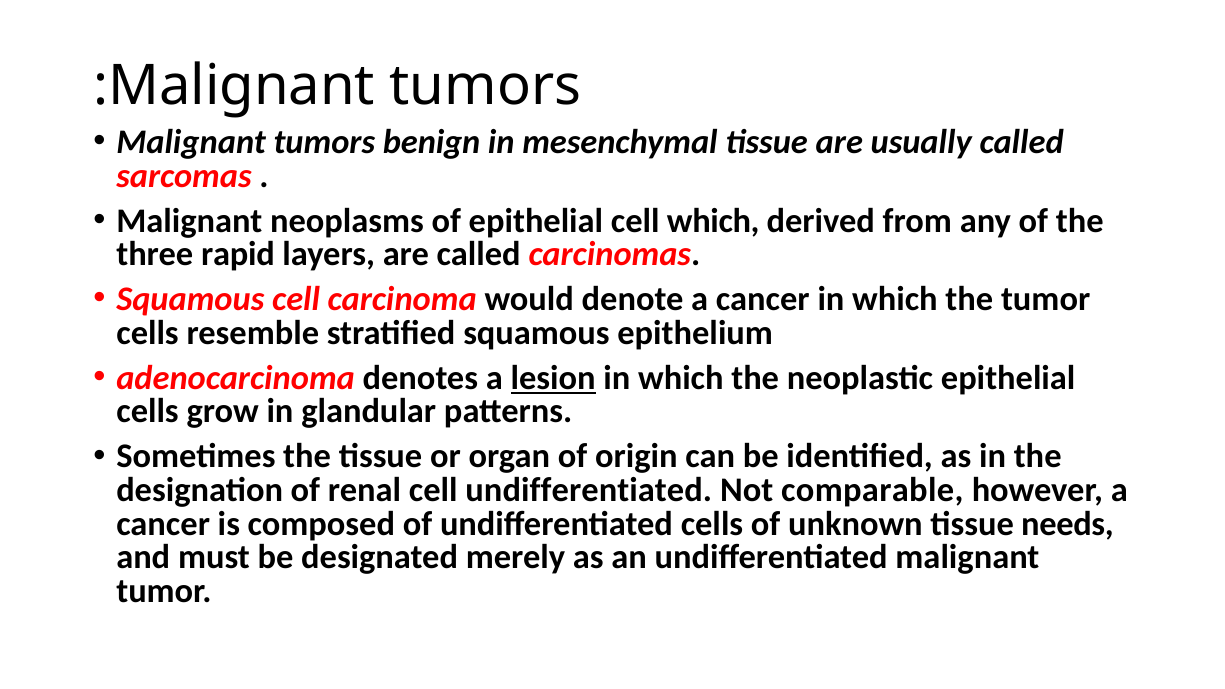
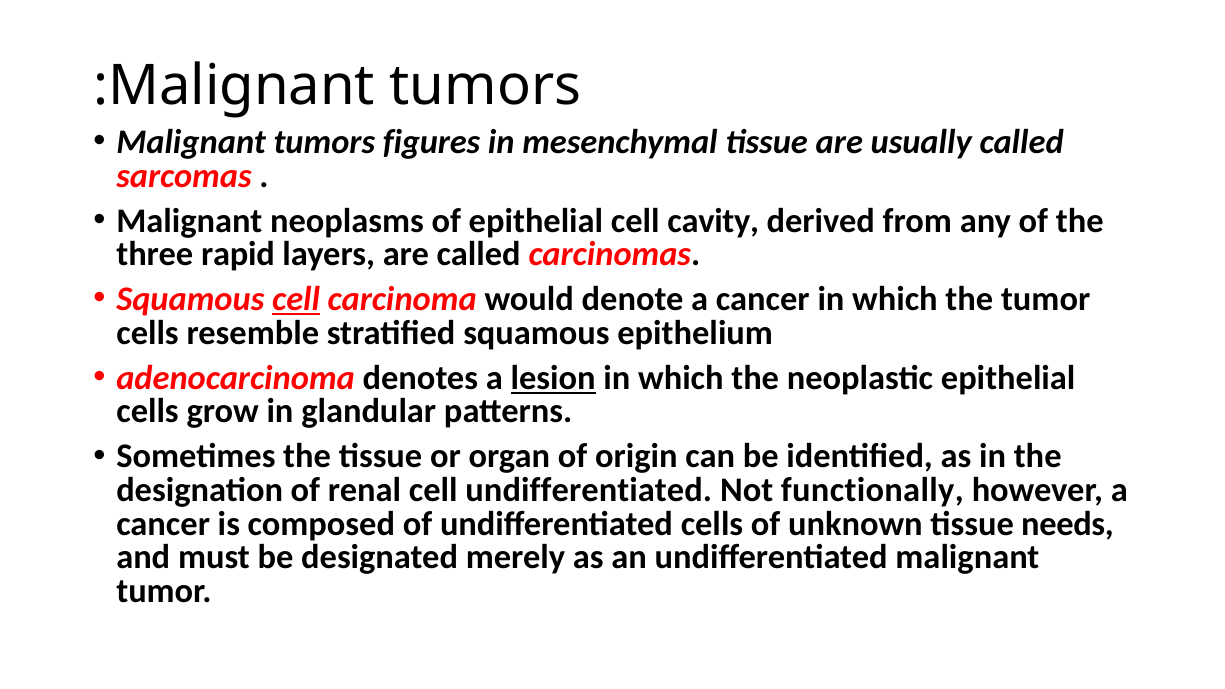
benign: benign -> figures (432, 143)
cell which: which -> cavity (713, 221)
cell underline: none -> present (296, 300)
comparable: comparable -> functionally (872, 490)
